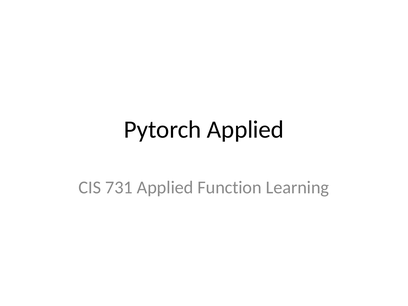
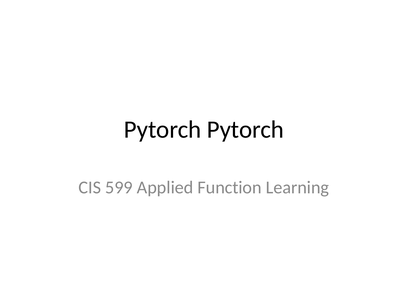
Pytorch Applied: Applied -> Pytorch (246, 130)
731: 731 -> 599 (119, 188)
